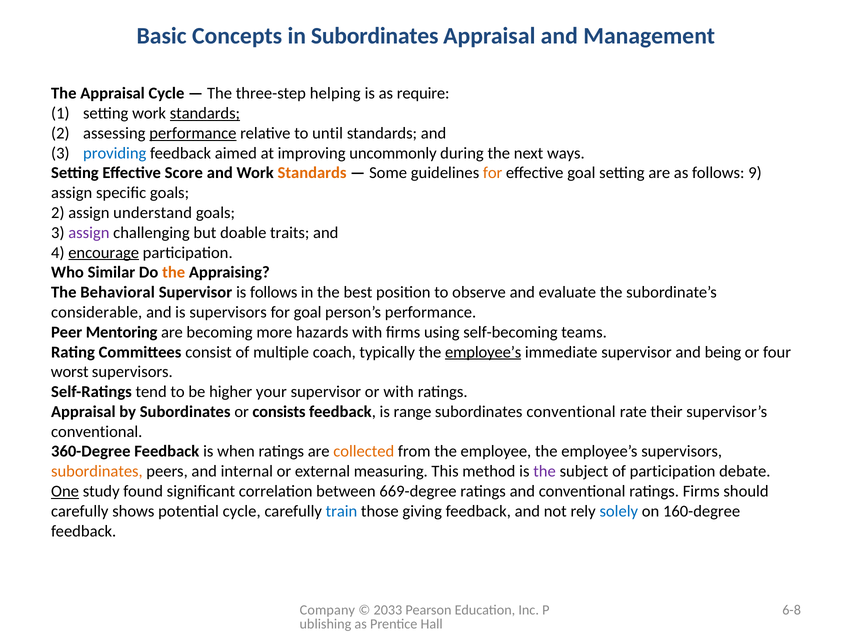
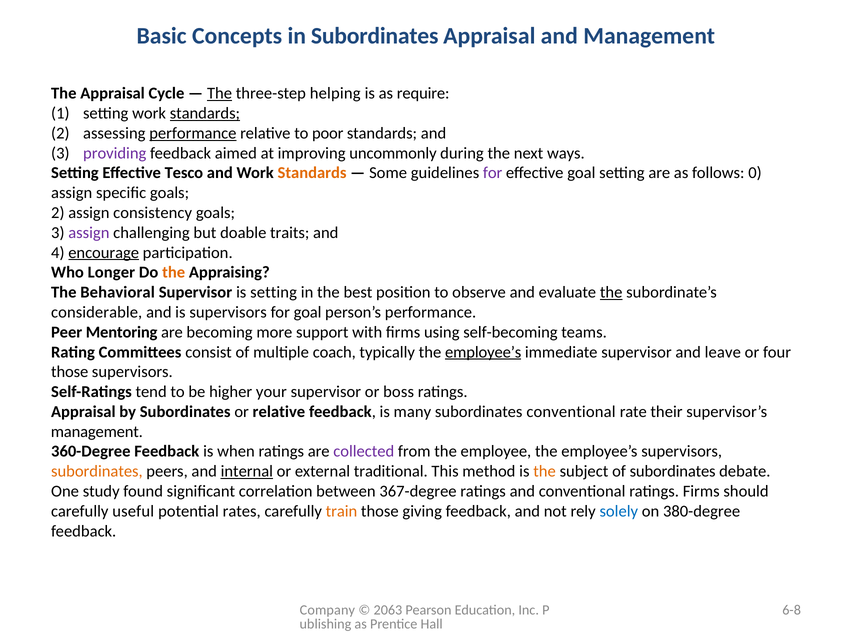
The underline: none -> present (220, 93)
until: until -> poor (328, 133)
providing colour: blue -> purple (115, 153)
Score: Score -> Tesco (184, 173)
for colour: orange -> purple (493, 173)
9: 9 -> 0 (755, 173)
understand: understand -> consistency (153, 213)
Similar: Similar -> Longer (111, 272)
is follows: follows -> setting (274, 292)
the underline: none -> present (611, 292)
hazards: hazards -> support (322, 332)
being: being -> leave (723, 352)
worst: worst -> those (70, 372)
or with: with -> boss (399, 392)
or consists: consists -> relative (279, 412)
range: range -> many (412, 412)
conventional: conventional -> management (97, 432)
collected colour: orange -> purple (364, 451)
internal underline: none -> present (247, 471)
measuring: measuring -> traditional (391, 471)
the colour: purple -> orange (545, 471)
of participation: participation -> subordinates (673, 471)
One underline: present -> none (65, 491)
669-degree: 669-degree -> 367-degree (418, 491)
shows: shows -> useful (133, 511)
potential cycle: cycle -> rates (242, 511)
train colour: blue -> orange (341, 511)
160-degree: 160-degree -> 380-degree (702, 511)
2033: 2033 -> 2063 (388, 610)
